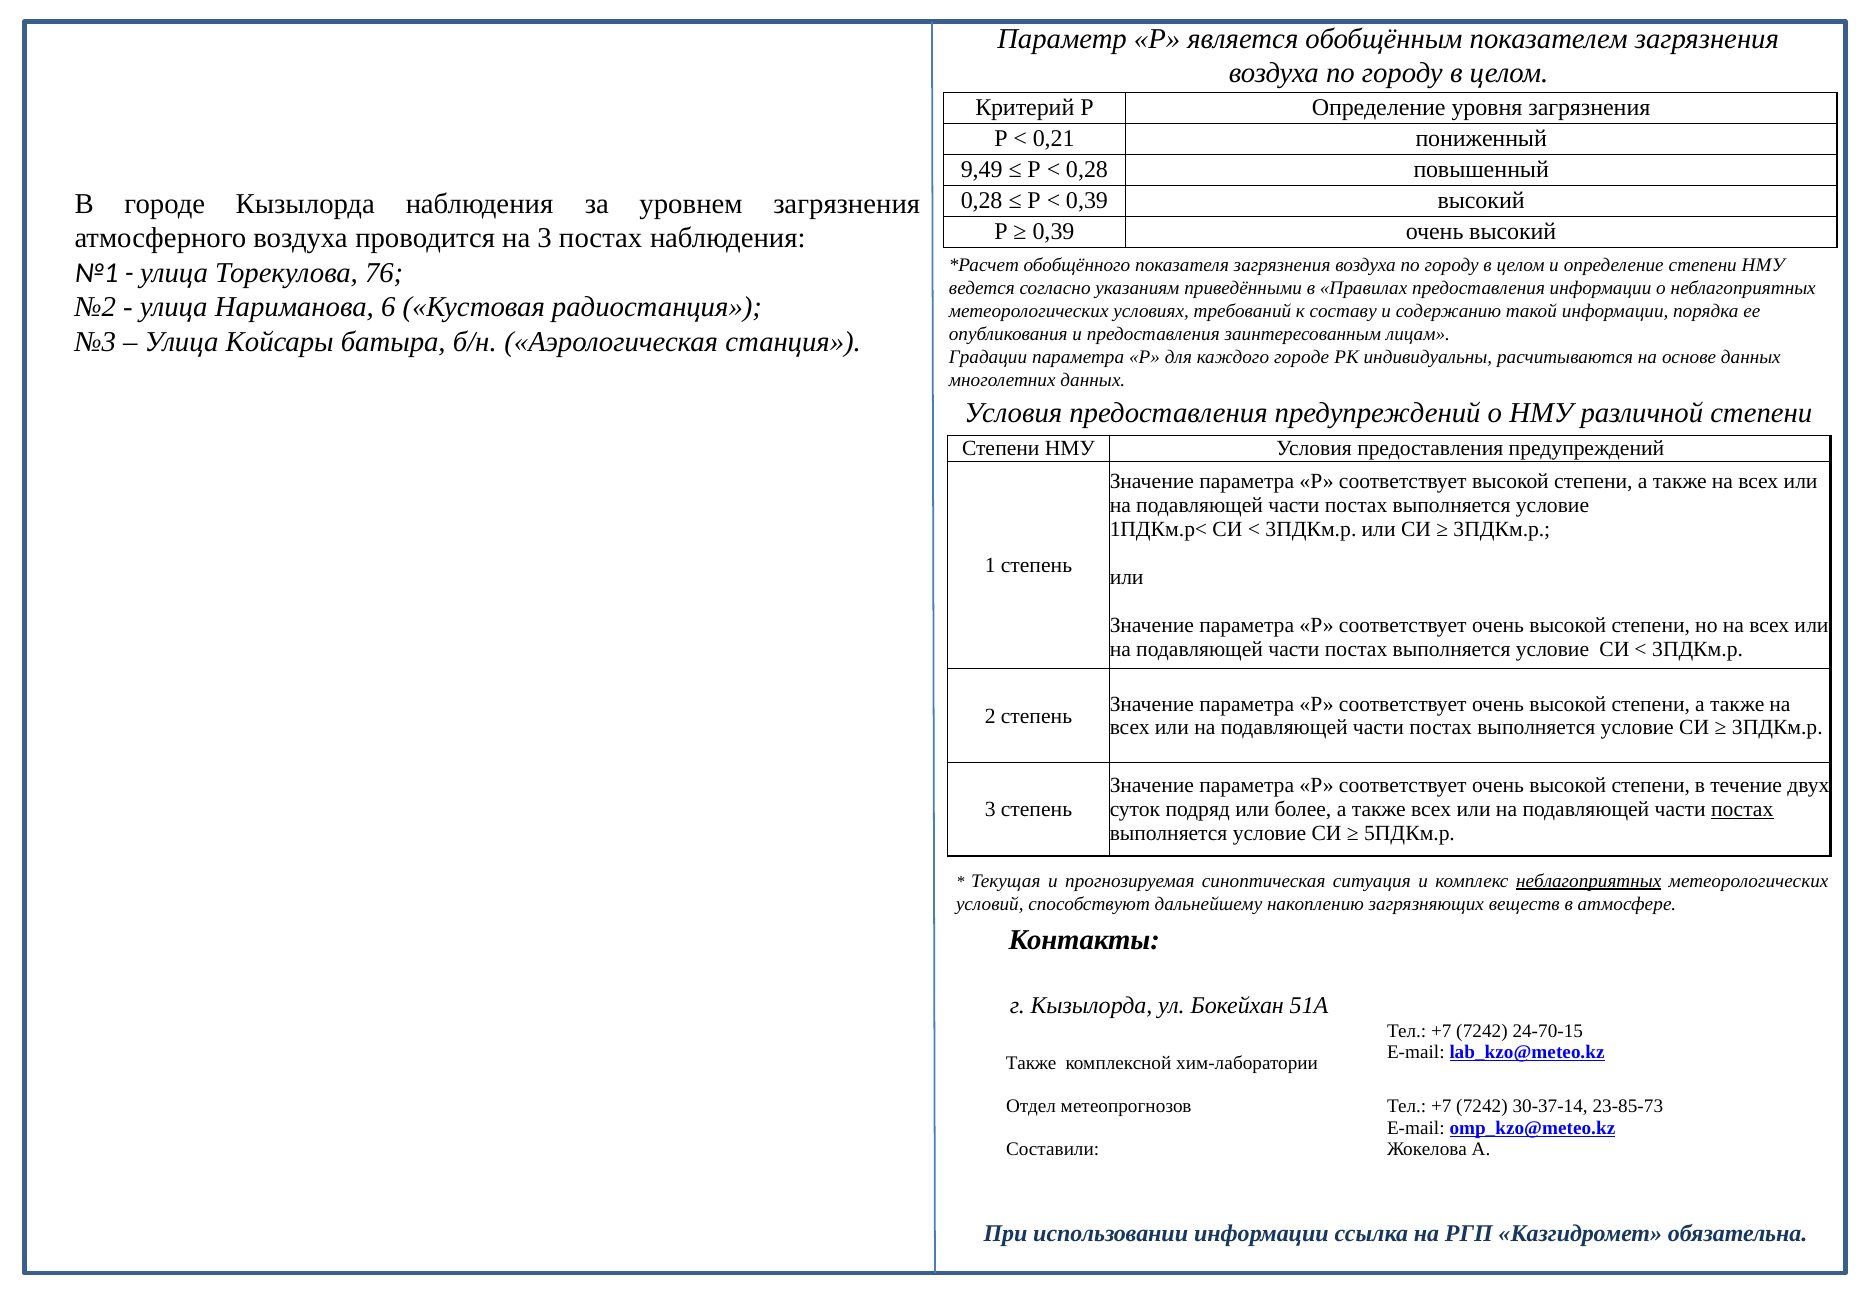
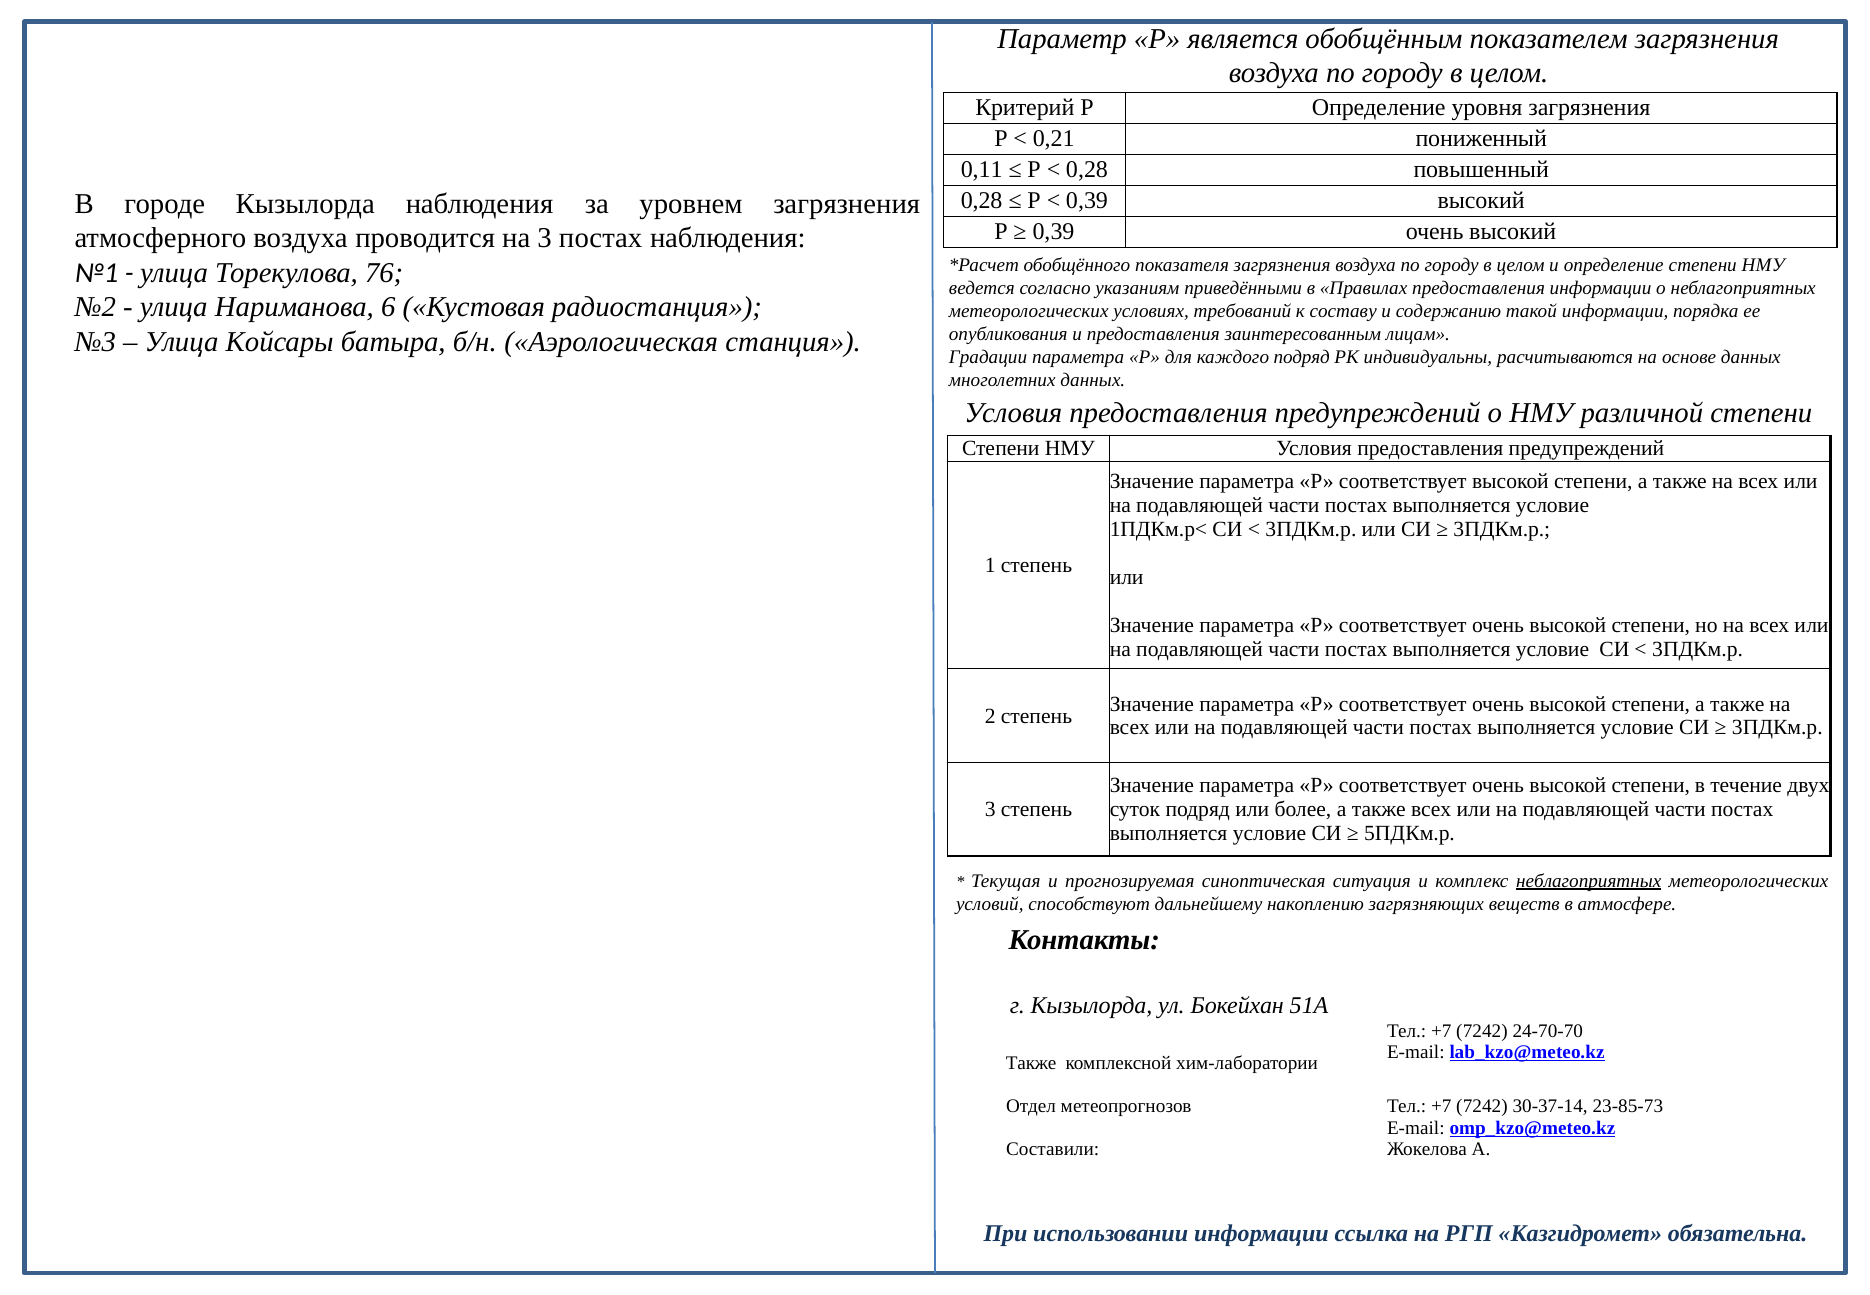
9,49: 9,49 -> 0,11 (982, 170)
каждого городе: городе -> подряд (1302, 357)
постах underline: present -> none (1742, 809)
24-70-15: 24-70-15 -> 24-70-70 (1548, 1031)
